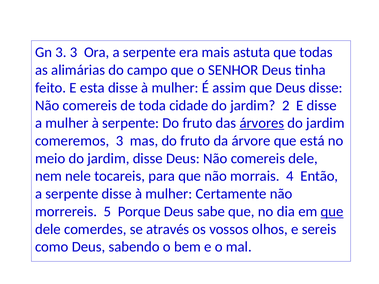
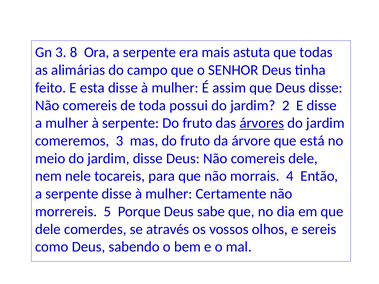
3 3: 3 -> 8 (74, 52)
cidade: cidade -> possui (189, 106)
que underline: present -> none (332, 212)
